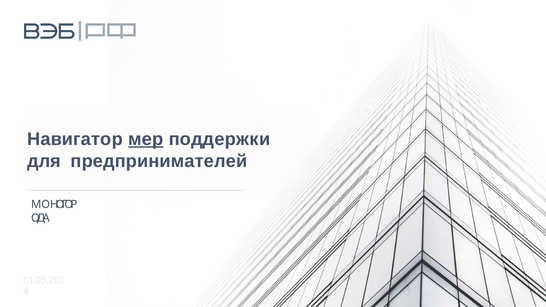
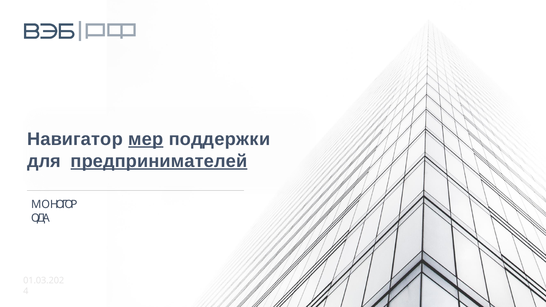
предпринимателей underline: none -> present (159, 161)
